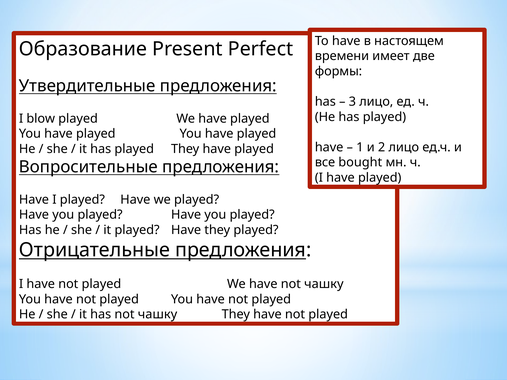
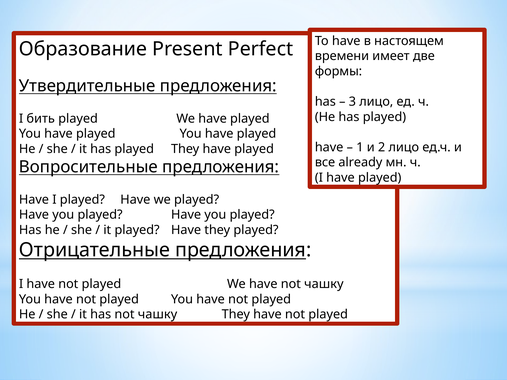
blow: blow -> бить (41, 119)
bought: bought -> already (360, 163)
